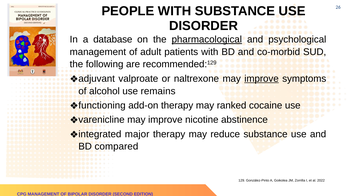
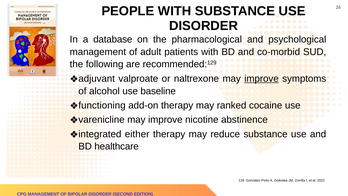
pharmacological underline: present -> none (207, 39)
remains: remains -> baseline (158, 91)
major: major -> either (137, 134)
compared: compared -> healthcare (117, 146)
